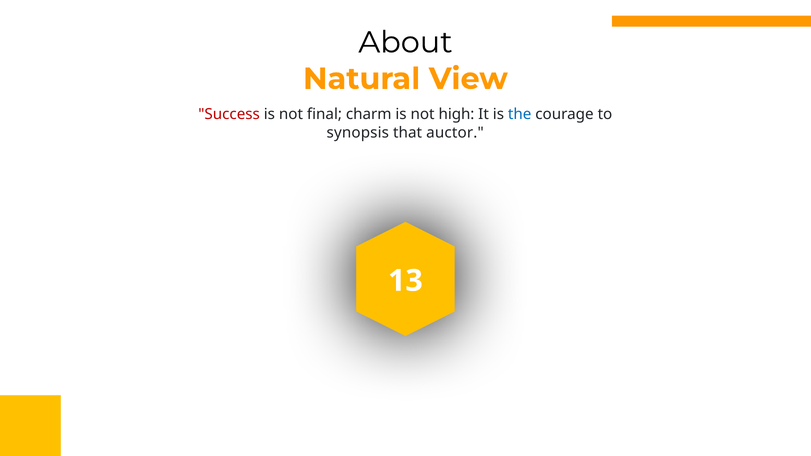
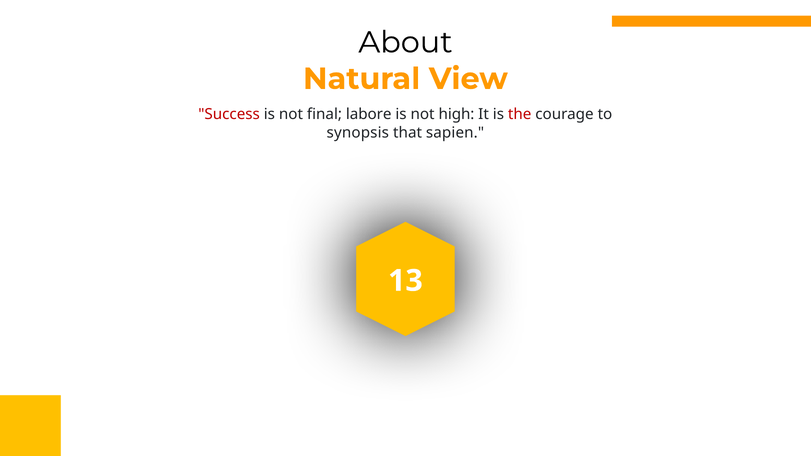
charm: charm -> labore (369, 114)
the colour: blue -> red (520, 114)
auctor: auctor -> sapien (455, 133)
